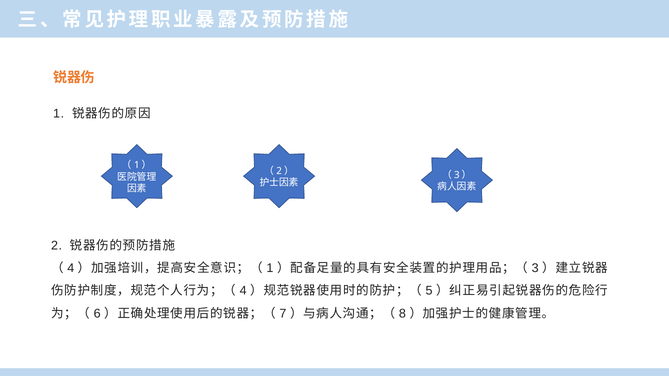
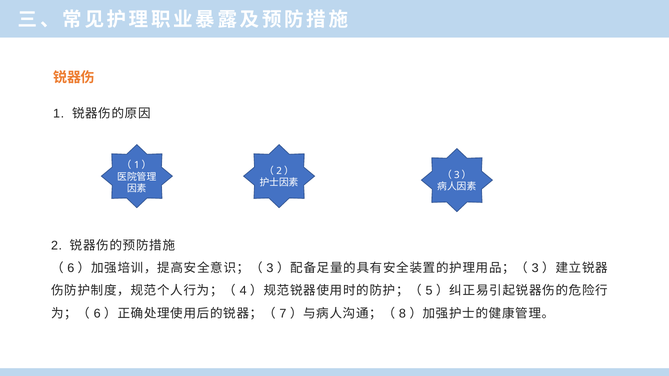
4: 4 -> 6 (71, 269)
1: 1 -> 3 (270, 269)
